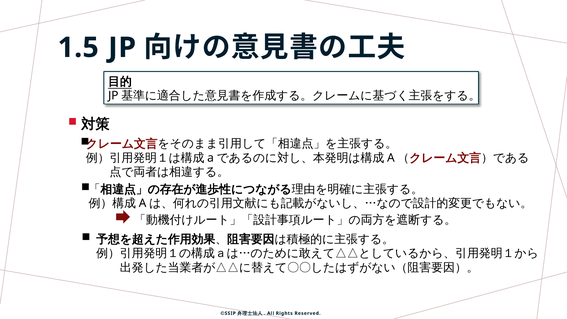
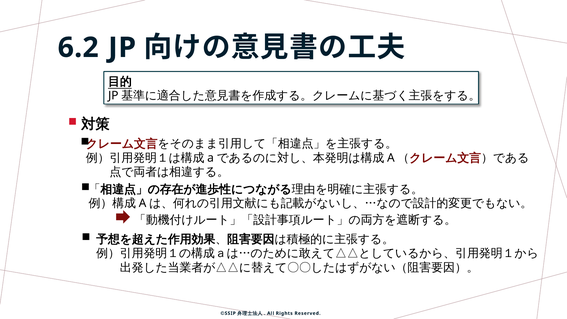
1.5: 1.5 -> 6.2 (78, 48)
